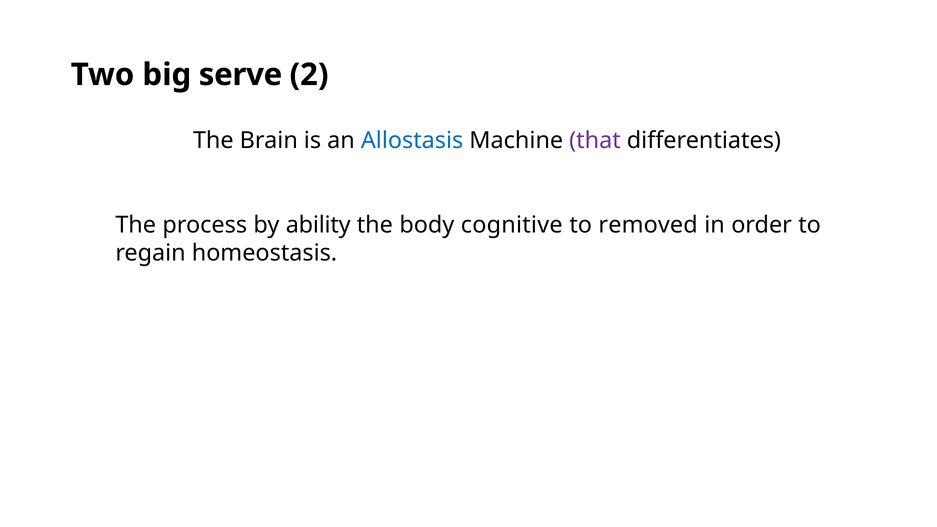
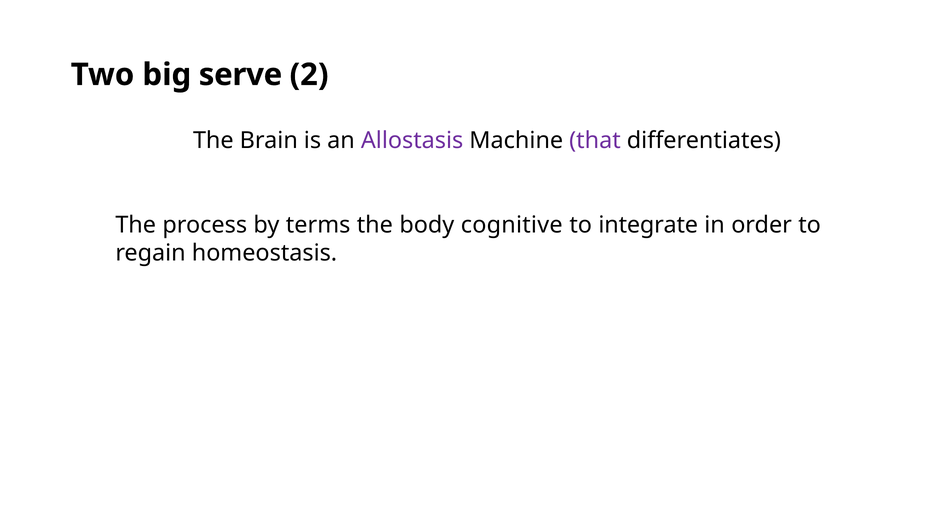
Allostasis colour: blue -> purple (412, 141)
ability: ability -> terms (318, 225)
removed: removed -> integrate (648, 225)
